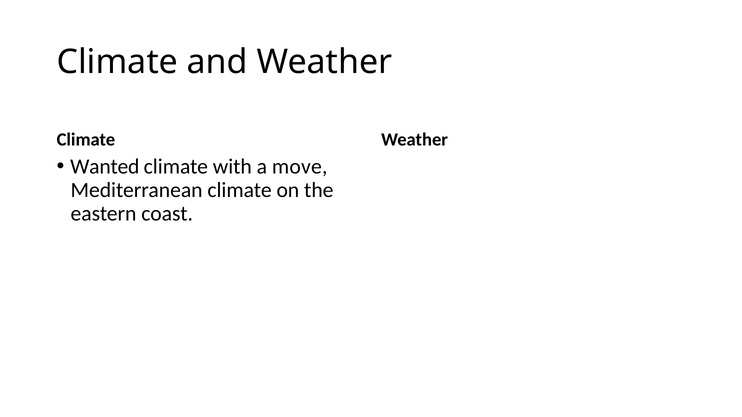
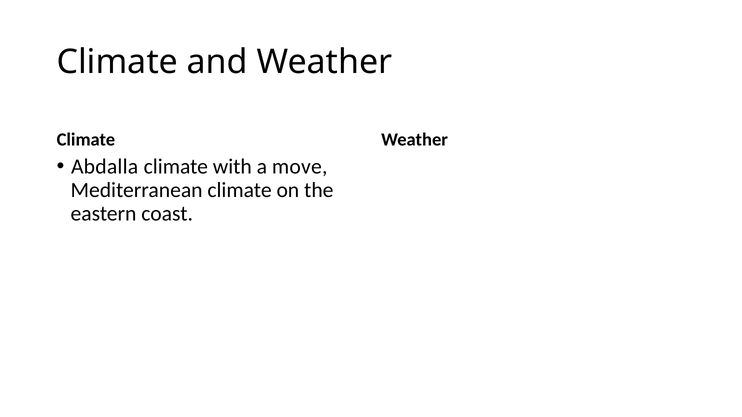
Wanted: Wanted -> Abdalla (105, 167)
